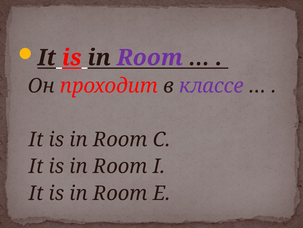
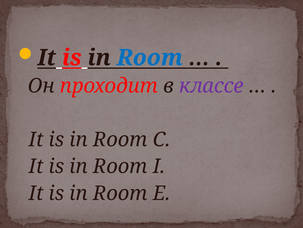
Room colour: purple -> blue (150, 58)
